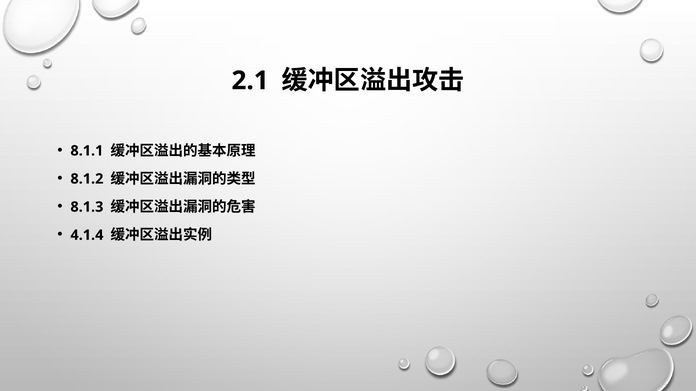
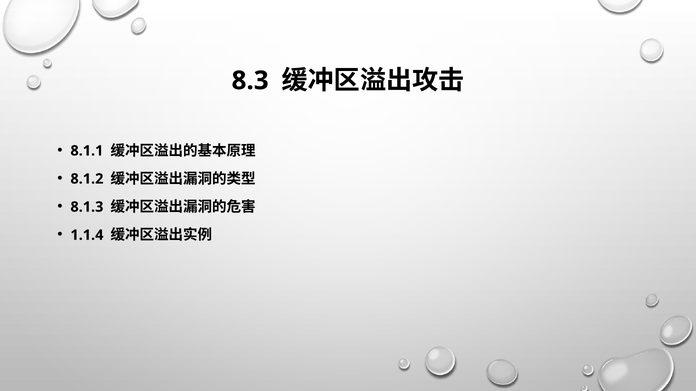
2.1: 2.1 -> 8.3 (250, 81)
4.1.4: 4.1.4 -> 1.1.4 (87, 235)
